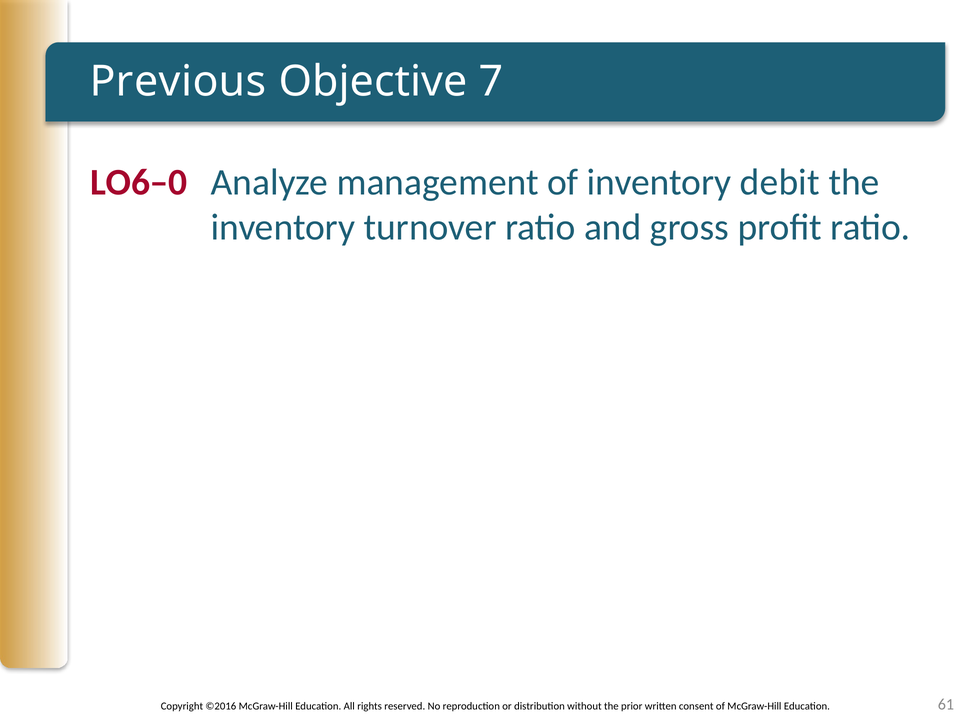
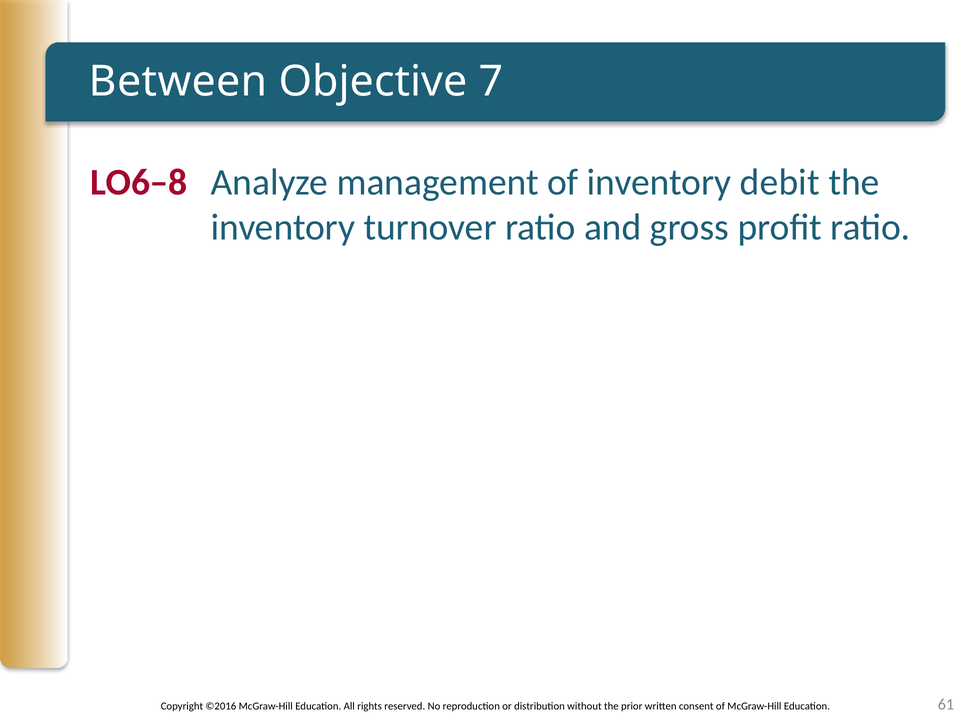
Previous: Previous -> Between (178, 82)
LO6–0: LO6–0 -> LO6–8 (139, 182)
